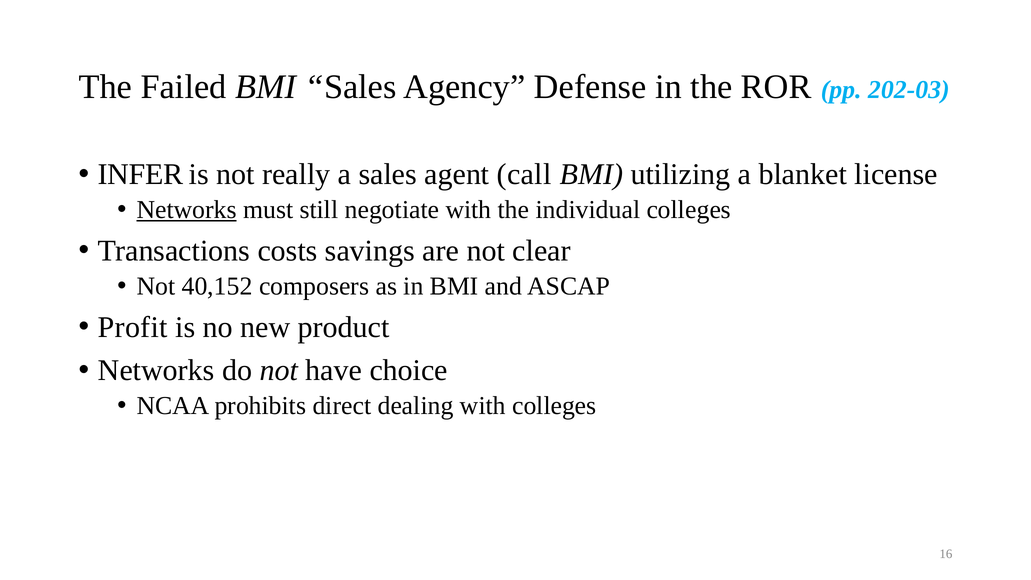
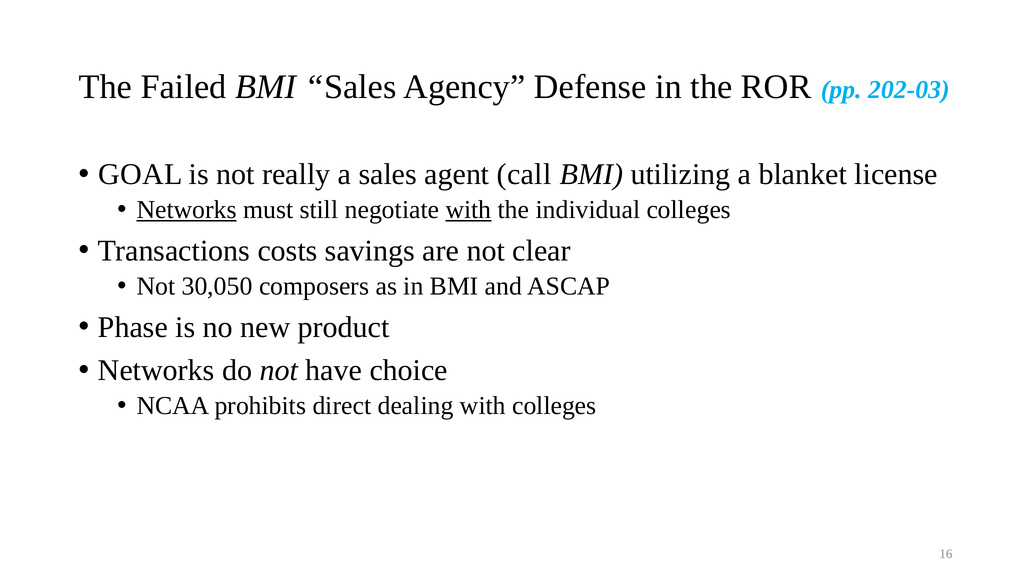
INFER: INFER -> GOAL (140, 174)
with underline: none -> present (468, 210)
40,152: 40,152 -> 30,050 (217, 286)
Profit: Profit -> Phase (133, 327)
